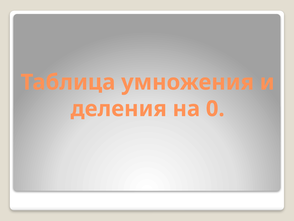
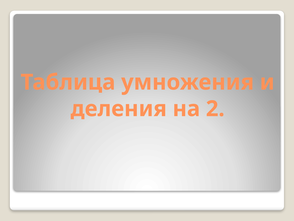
0: 0 -> 2 (215, 109)
